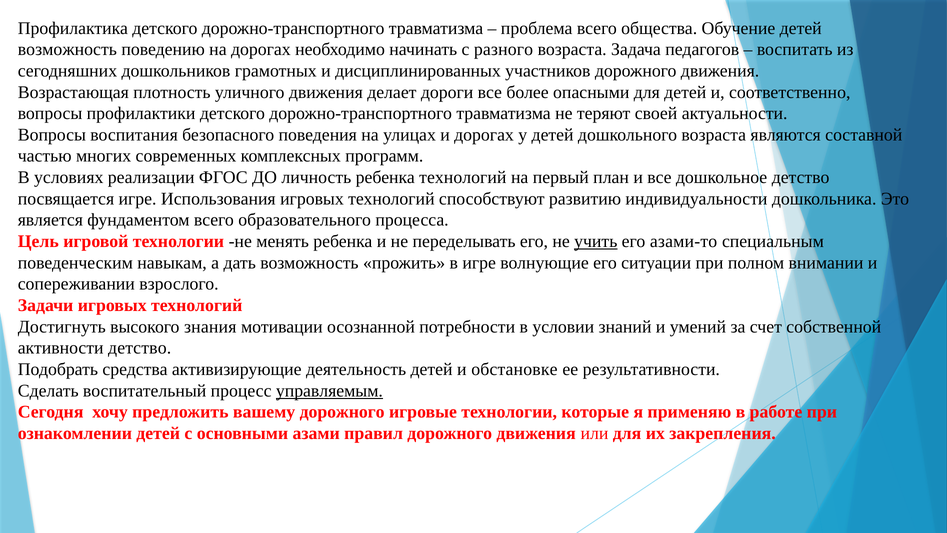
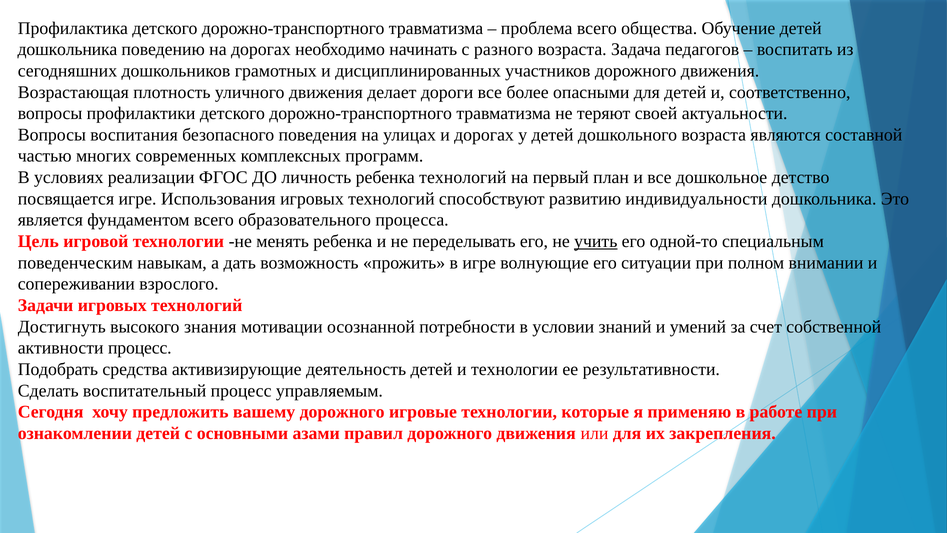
возможность: возможность -> дошкольника (67, 50)
азами-то: азами-то -> одной-то (684, 241)
активности детство: детство -> процесс (140, 348)
и обстановке: обстановке -> технологии (515, 369)
управляемым underline: present -> none (329, 390)
